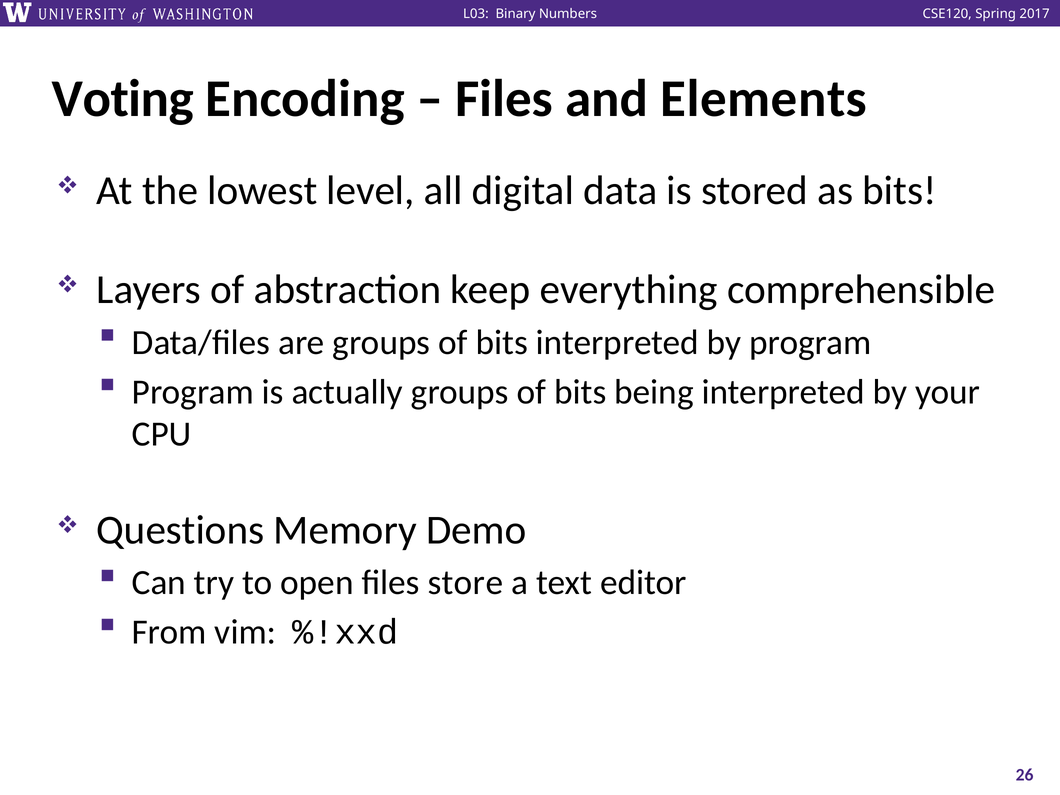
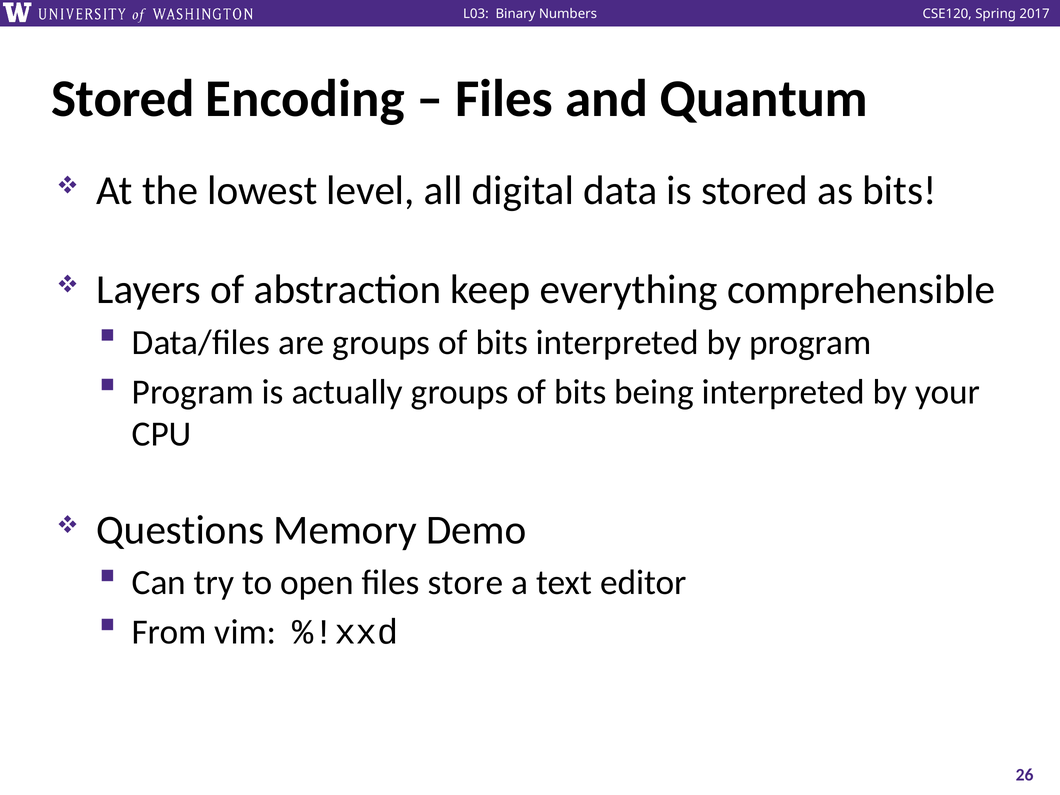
Voting: Voting -> Stored (123, 99)
Elements: Elements -> Quantum (764, 99)
